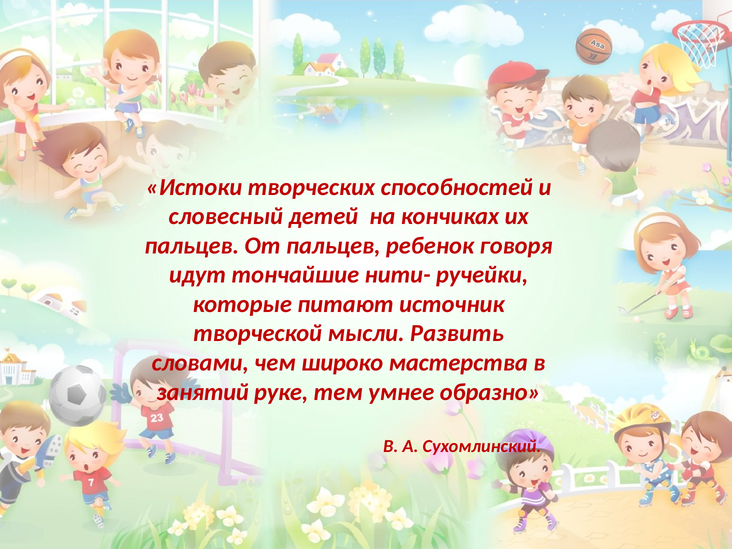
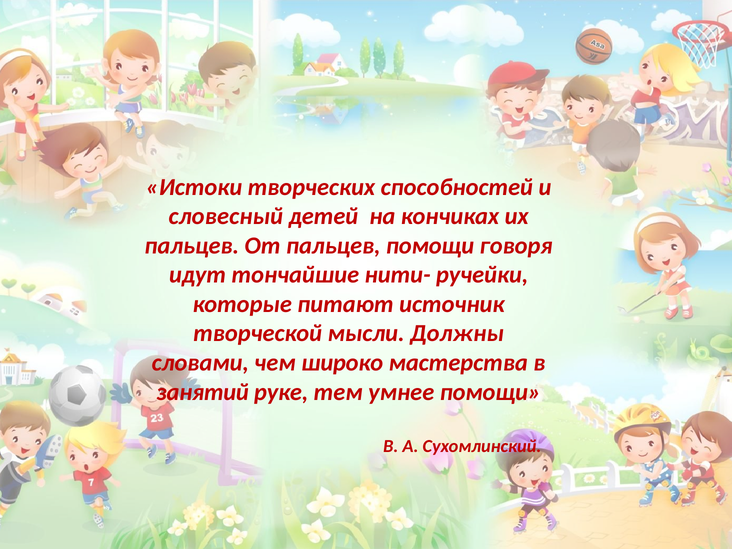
пальцев ребенок: ребенок -> помощи (430, 246)
Развить: Развить -> Должны (457, 333)
умнее образно: образно -> помощи (490, 392)
